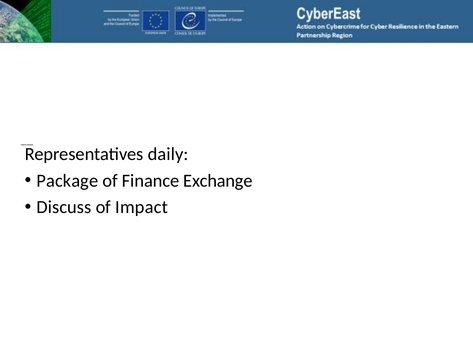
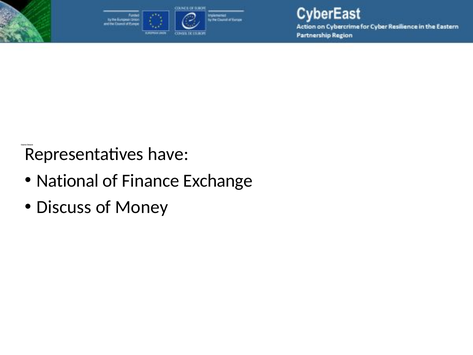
daily: daily -> have (168, 154)
Package: Package -> National (68, 180)
Impact: Impact -> Money (142, 207)
